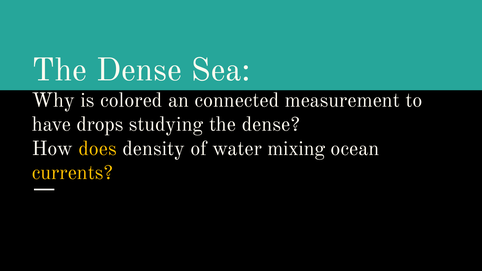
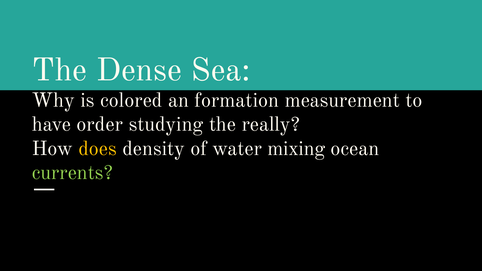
connected: connected -> formation (237, 100)
drops: drops -> order (100, 124)
studying the dense: dense -> really (271, 124)
currents colour: yellow -> light green (72, 173)
